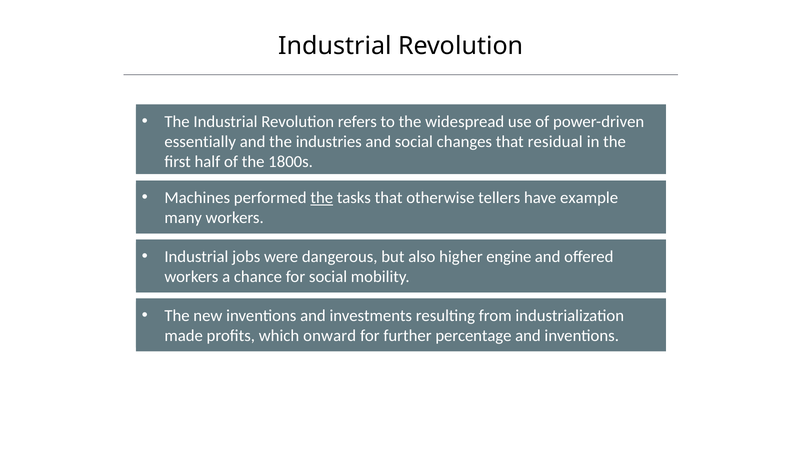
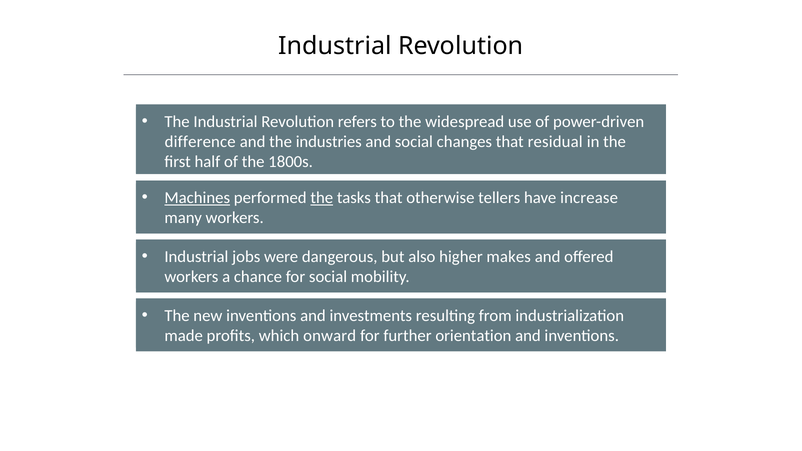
essentially: essentially -> difference (200, 142)
Machines underline: none -> present (197, 198)
example: example -> increase (589, 198)
engine: engine -> makes (509, 257)
percentage: percentage -> orientation (473, 336)
